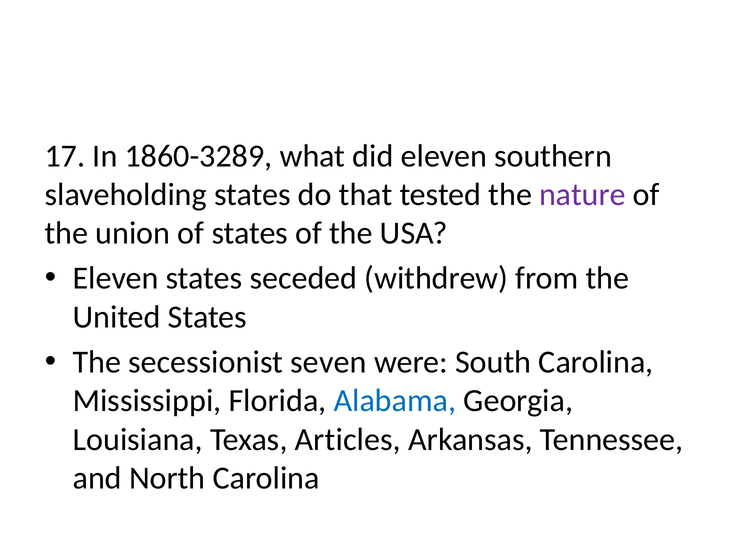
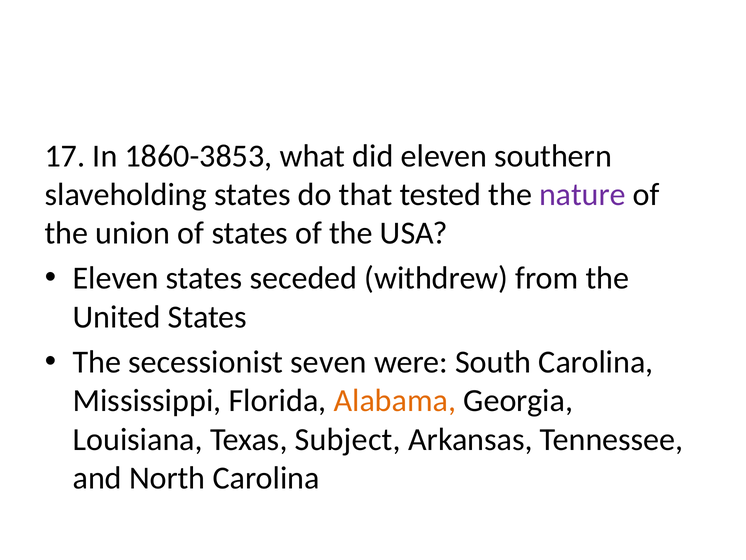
1860-3289: 1860-3289 -> 1860-3853 (199, 156)
Alabama colour: blue -> orange (395, 400)
Articles: Articles -> Subject (348, 439)
